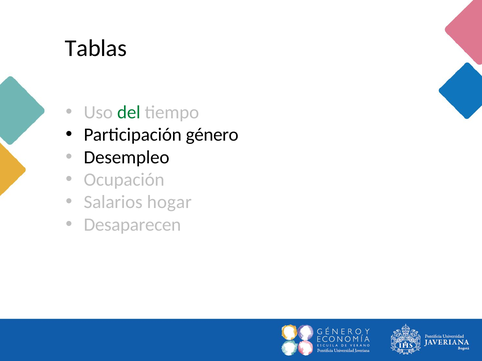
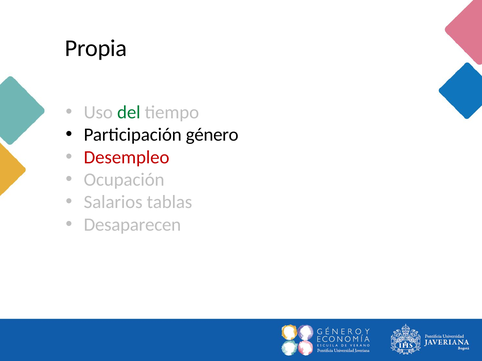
Tablas: Tablas -> Propia (96, 48)
Desempleo colour: black -> red (127, 157)
hogar: hogar -> tablas (169, 202)
